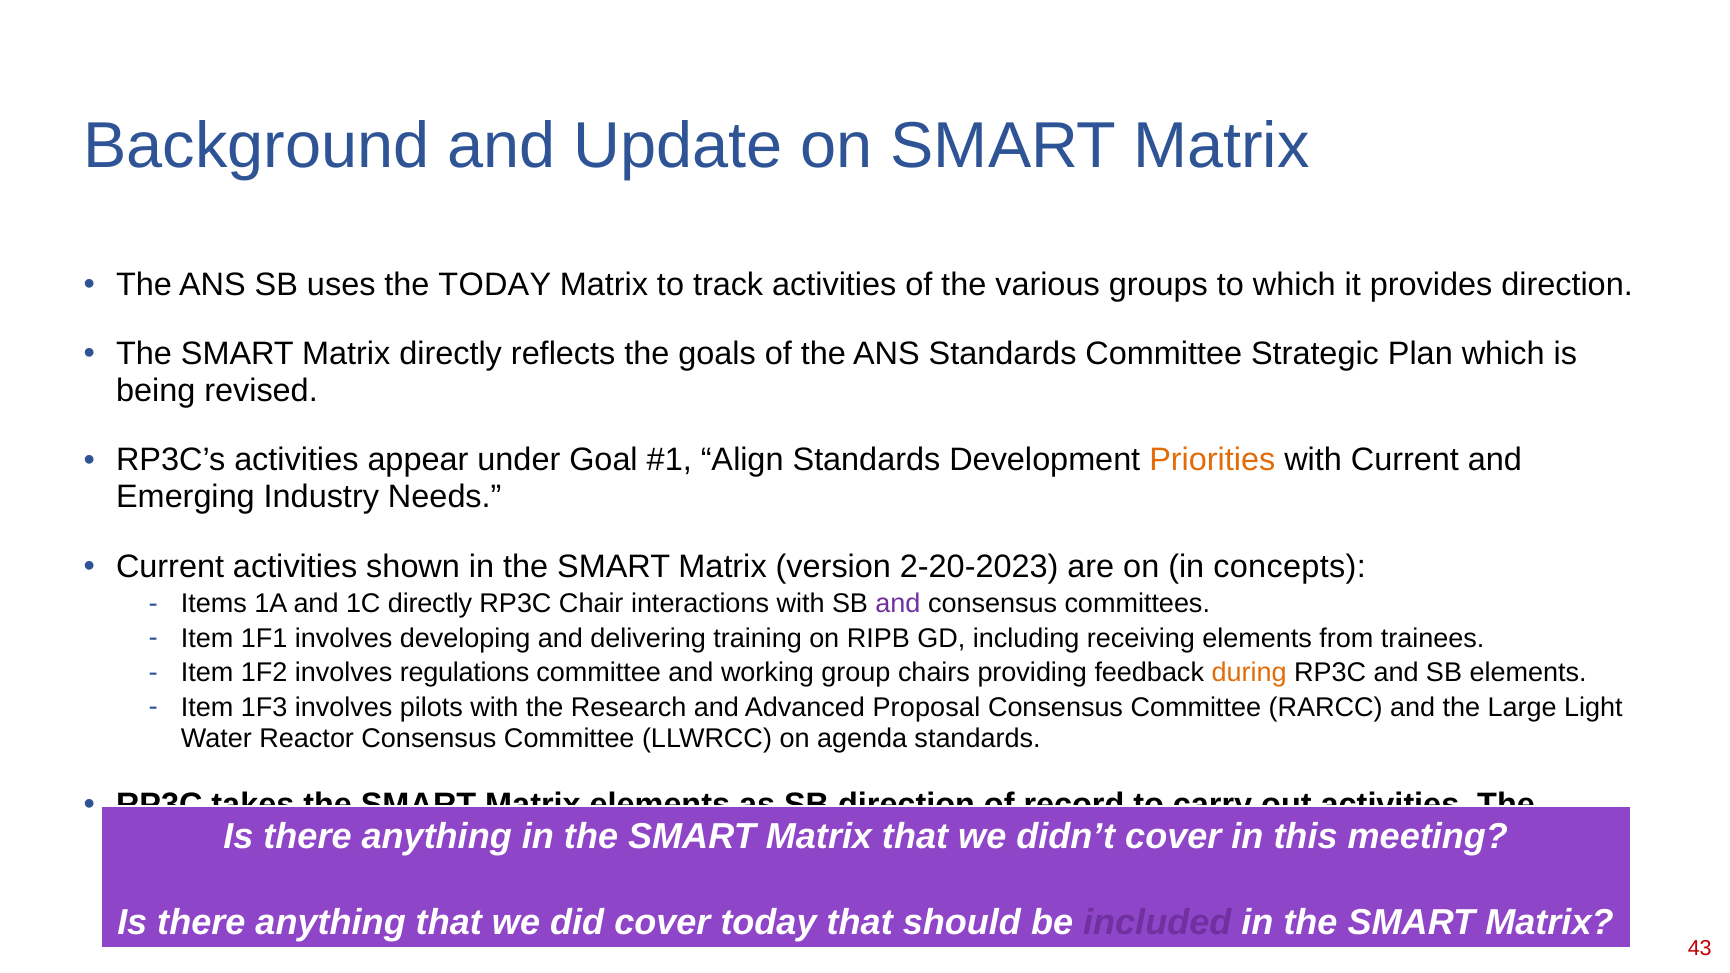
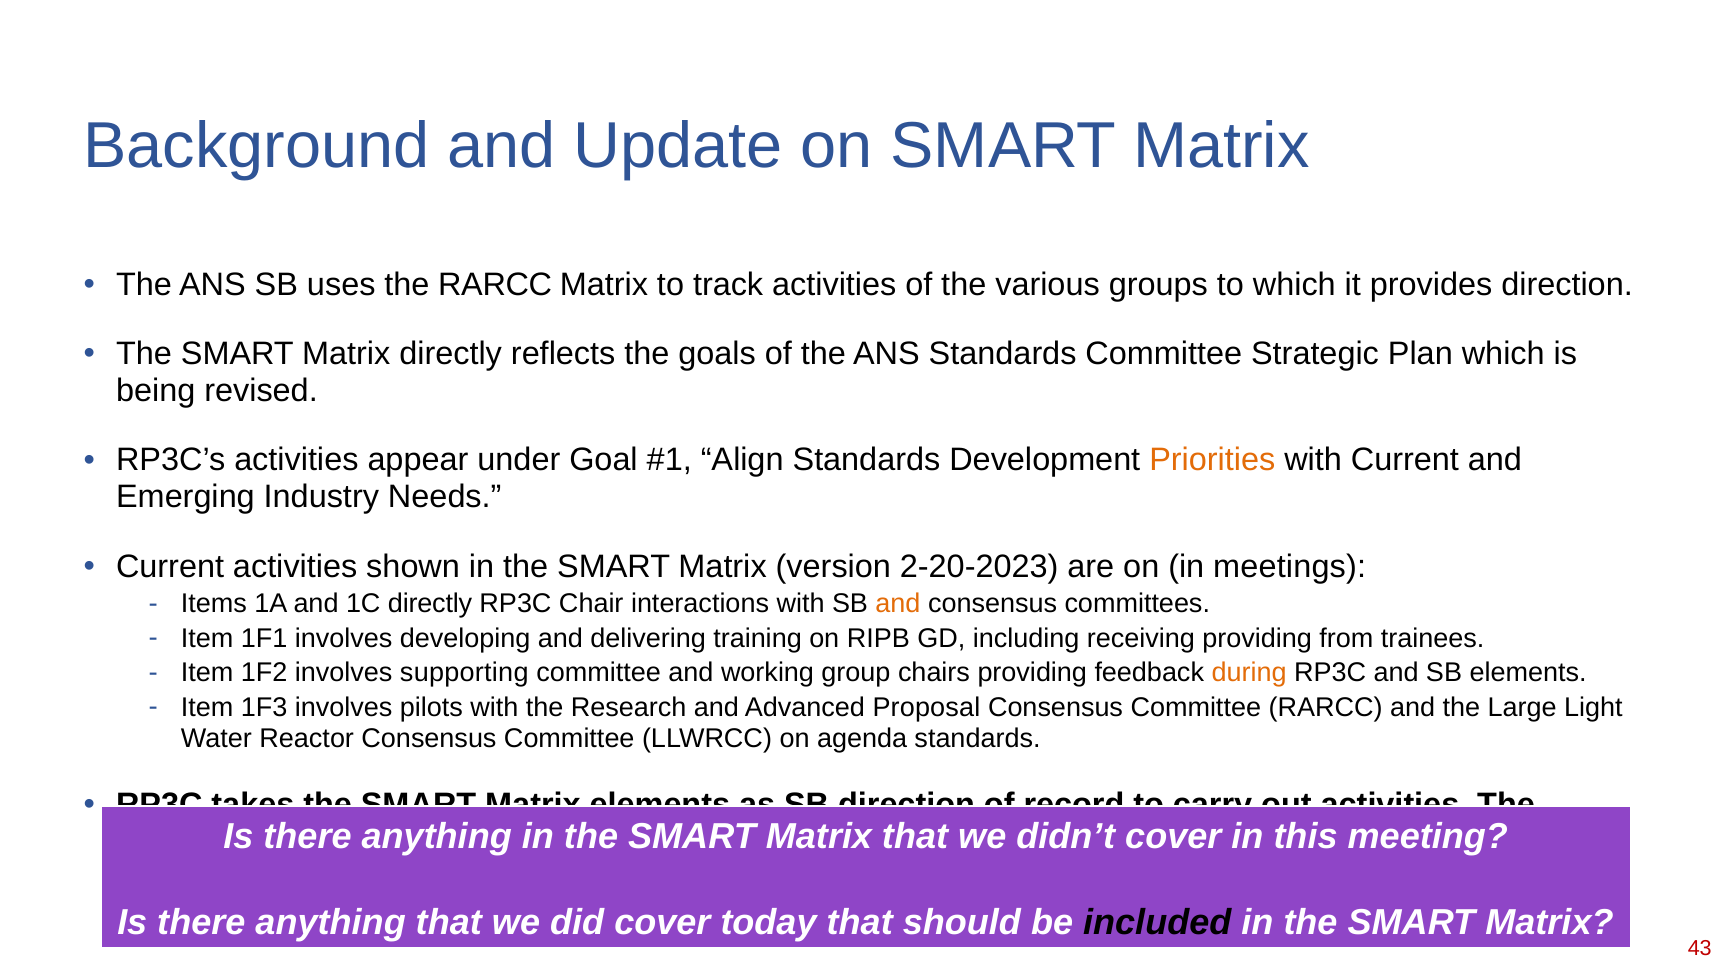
the TODAY: TODAY -> RARCC (495, 284)
concepts: concepts -> meetings (1290, 567)
and colour: purple -> orange (898, 604)
receiving elements: elements -> providing (1257, 639)
regulations: regulations -> supporting (464, 673)
included colour: purple -> black (1157, 923)
